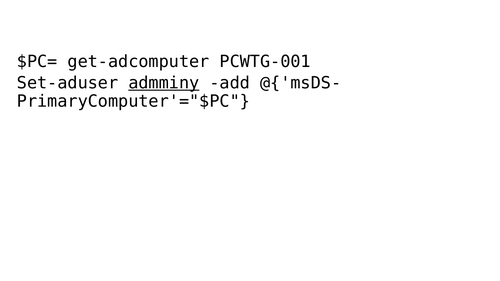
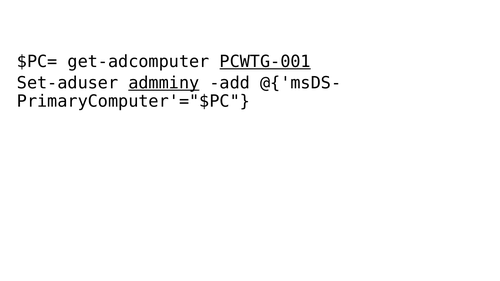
PCWTG-001 underline: none -> present (265, 62)
